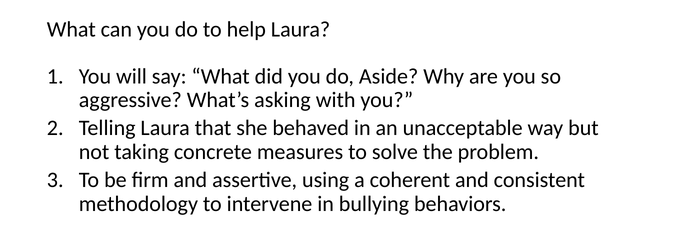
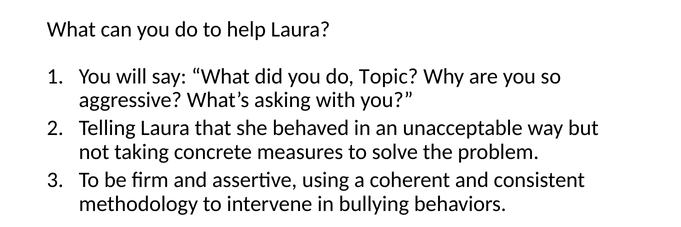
Aside: Aside -> Topic (389, 76)
